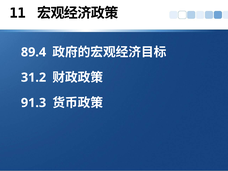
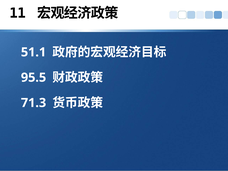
89.4: 89.4 -> 51.1 (34, 52)
31.2: 31.2 -> 95.5 (34, 78)
91.3: 91.3 -> 71.3 (34, 103)
